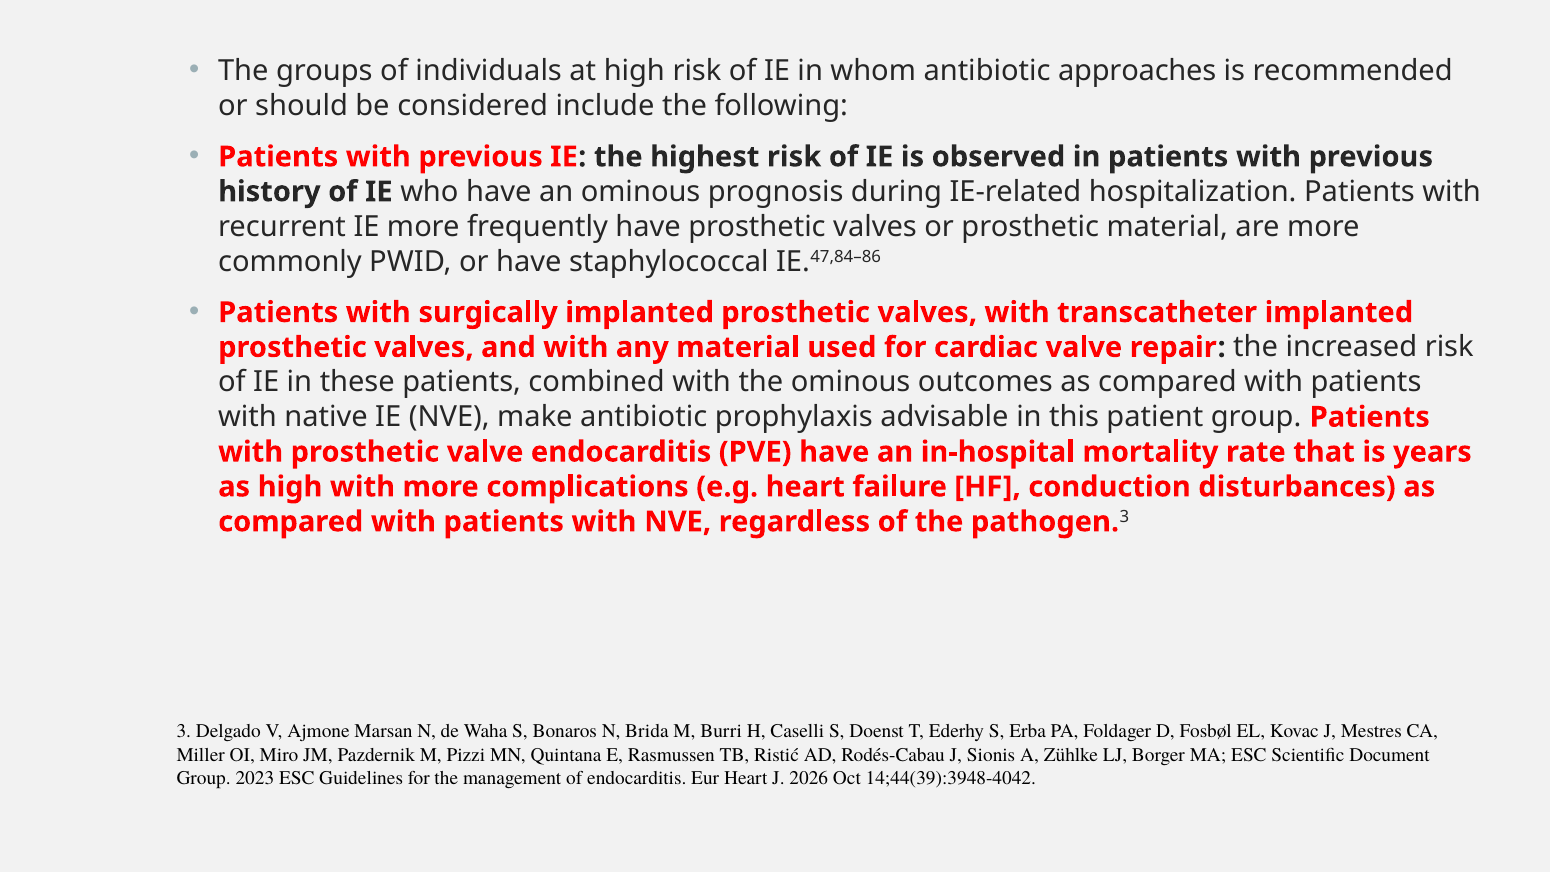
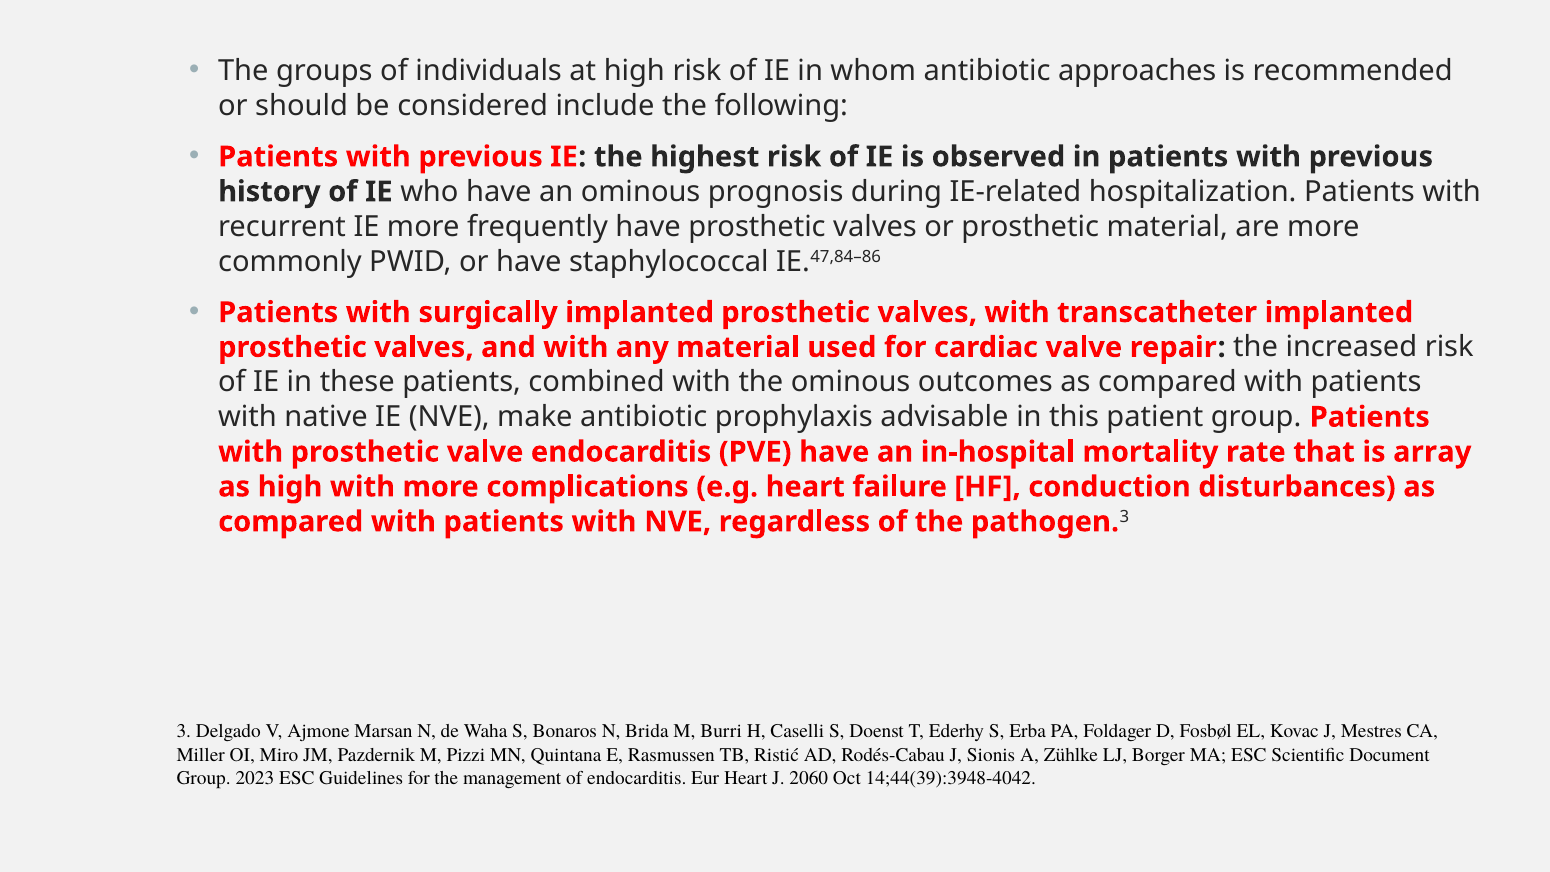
years: years -> array (1432, 452)
2026: 2026 -> 2060 (809, 778)
